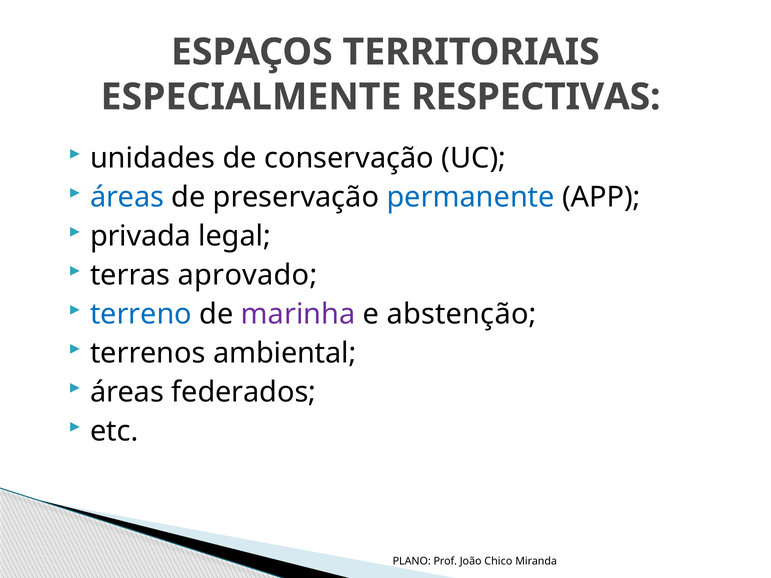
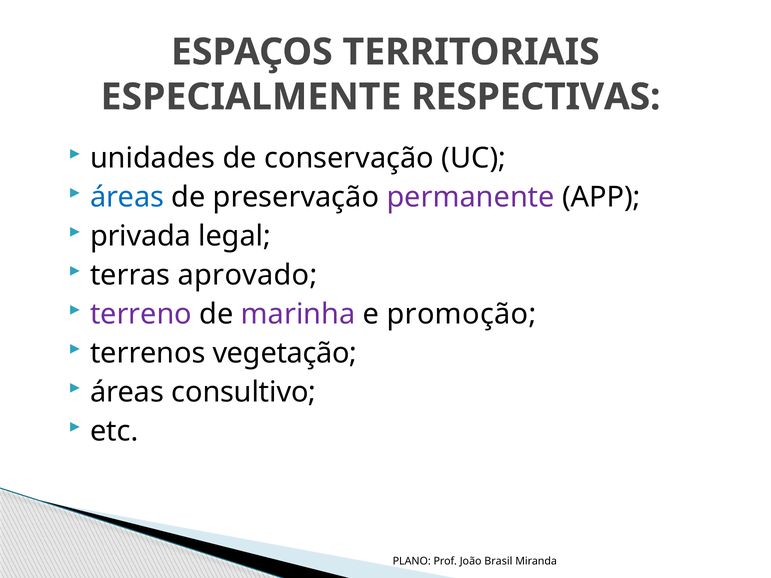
permanente colour: blue -> purple (471, 197)
terreno colour: blue -> purple (141, 314)
abstenção: abstenção -> promoção (462, 314)
ambiental: ambiental -> vegetação (285, 353)
federados: federados -> consultivo (244, 392)
Chico: Chico -> Brasil (498, 562)
